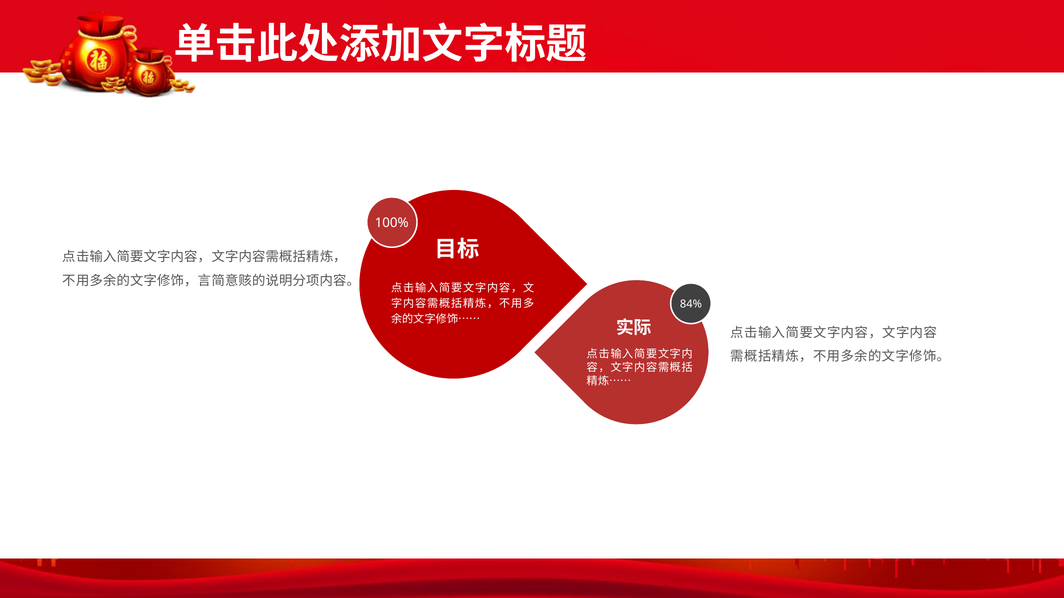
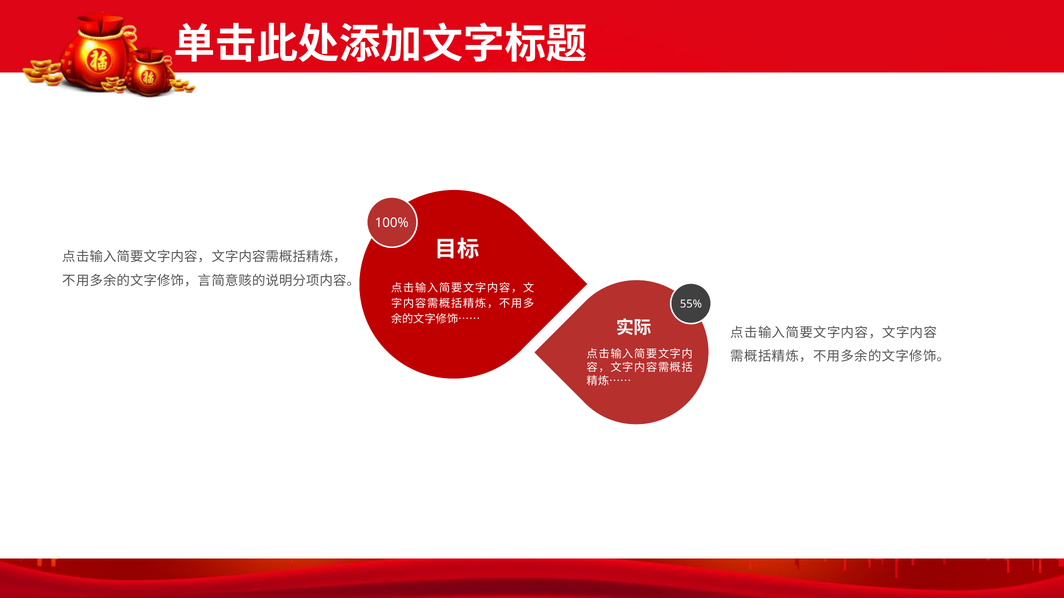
84%: 84% -> 55% (691, 304)
